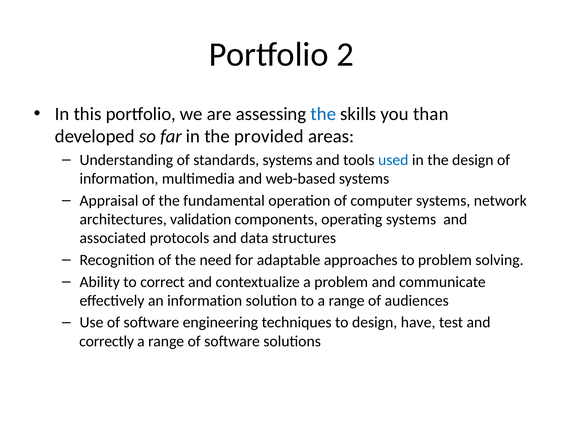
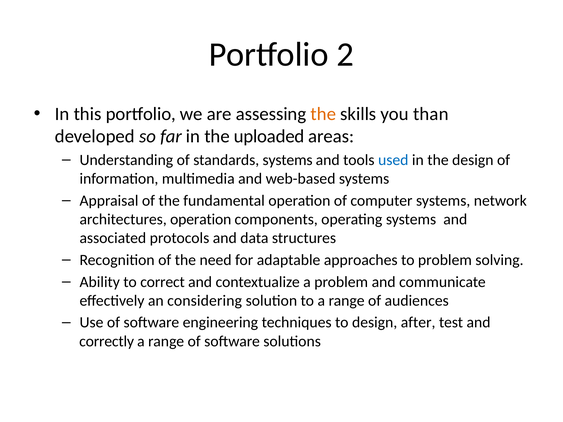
the colour: blue -> orange (323, 114)
provided: provided -> uploaded (269, 136)
architectures validation: validation -> operation (201, 219)
an information: information -> considering (205, 301)
have: have -> after (418, 323)
